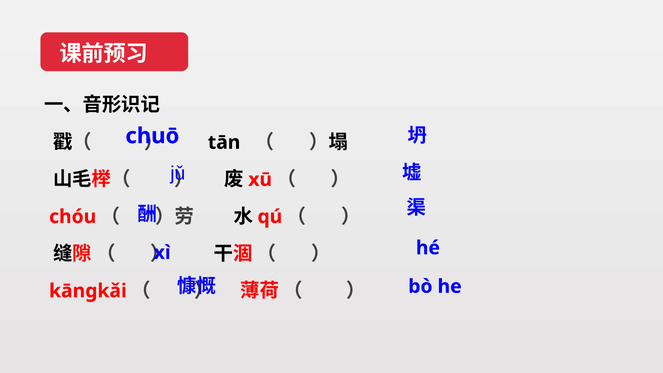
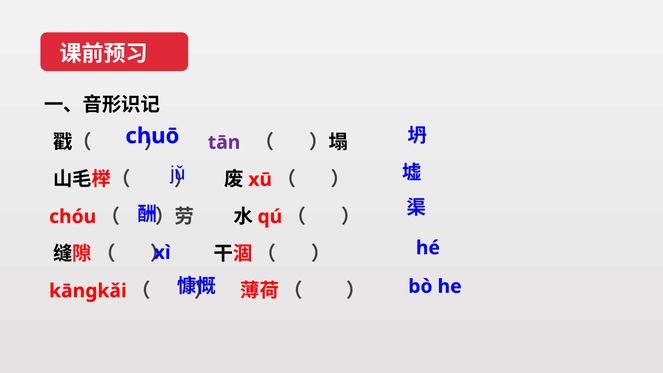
tān colour: black -> purple (224, 142)
